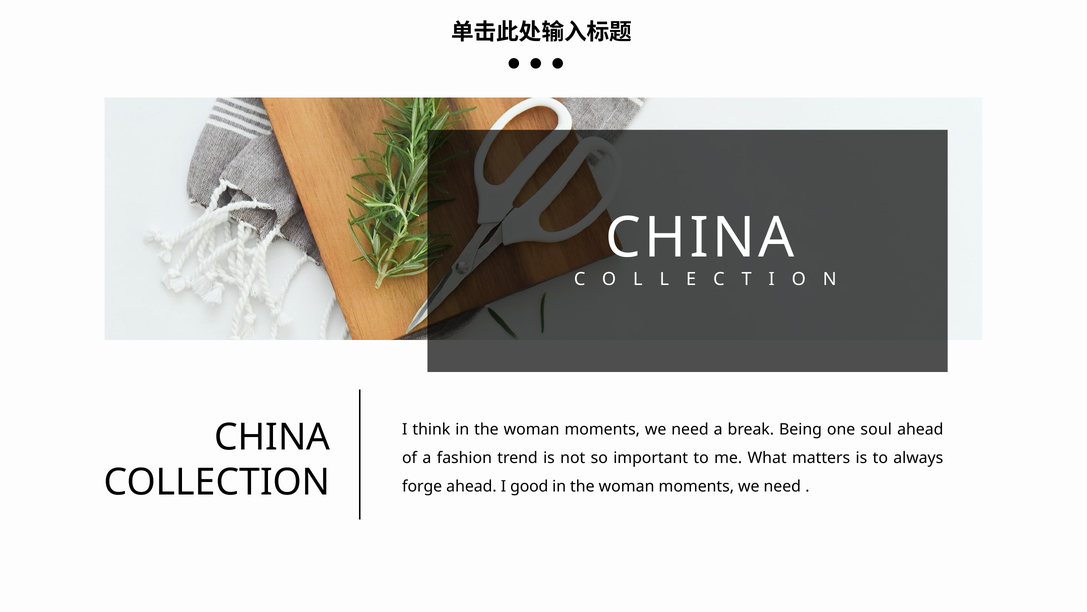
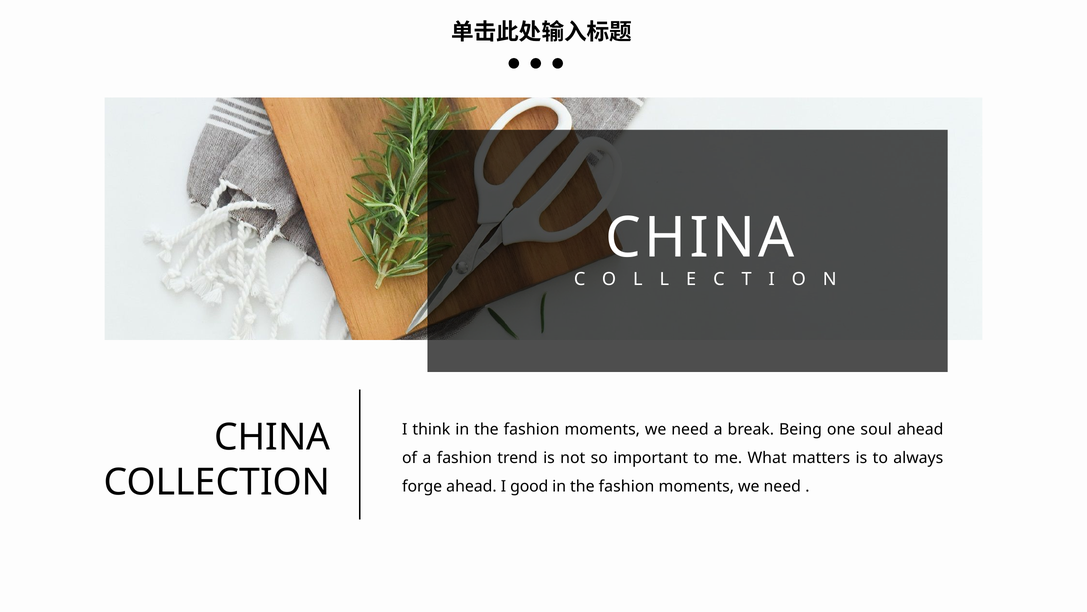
think in the woman: woman -> fashion (532, 429)
woman: woman -> fashion (627, 486)
